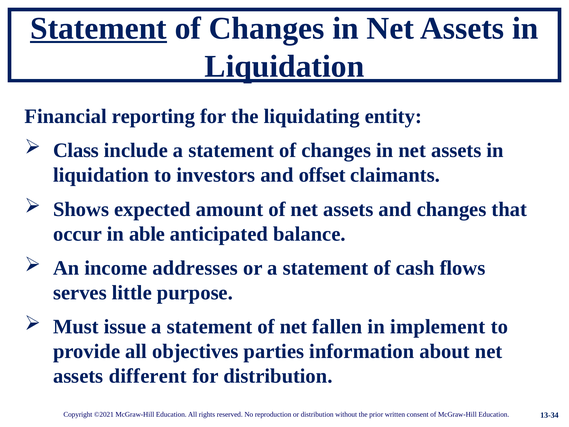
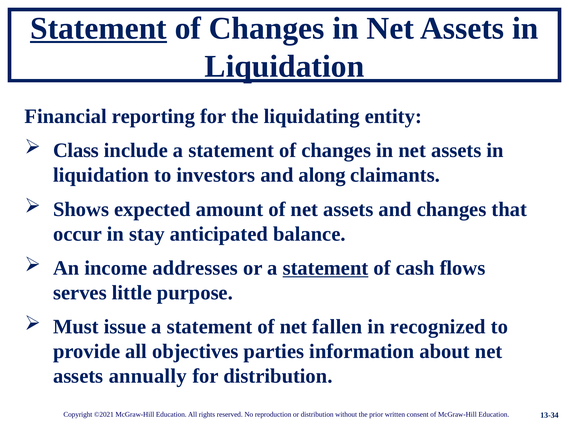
offset: offset -> along (322, 175)
able: able -> stay (147, 234)
statement underline: none -> present (326, 268)
implement: implement -> recognized (438, 327)
different: different -> annually (148, 376)
